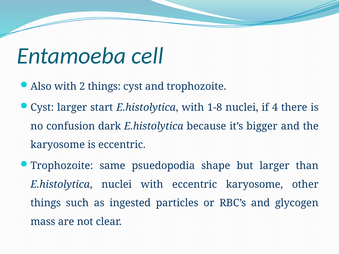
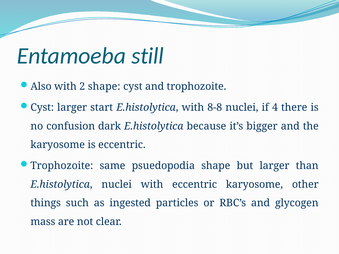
cell: cell -> still (148, 56)
2 things: things -> shape (104, 87)
1-8: 1-8 -> 8-8 (215, 108)
